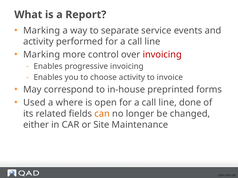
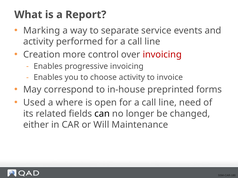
Marking: Marking -> Creation (42, 55)
done: done -> need (190, 103)
can colour: orange -> black (102, 114)
Site: Site -> Will (101, 125)
